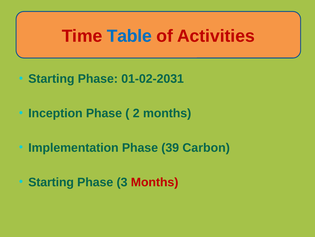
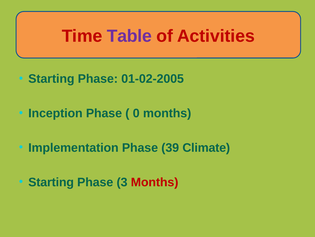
Table colour: blue -> purple (129, 36)
01-02-2031: 01-02-2031 -> 01-02-2005 (153, 79)
2: 2 -> 0 (136, 113)
Carbon: Carbon -> Climate (206, 147)
